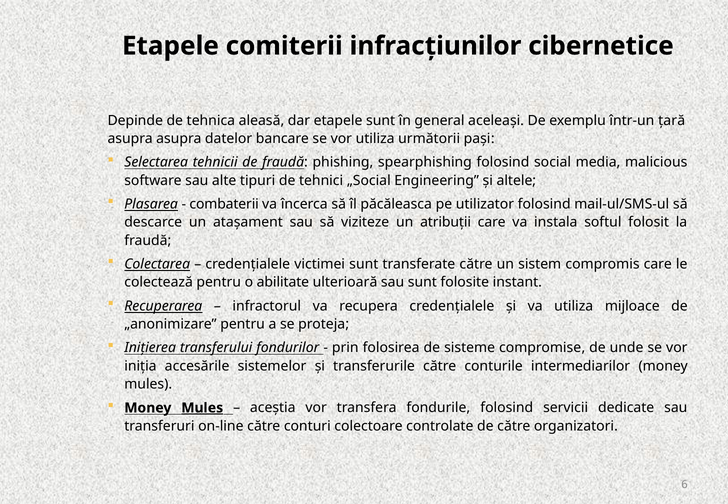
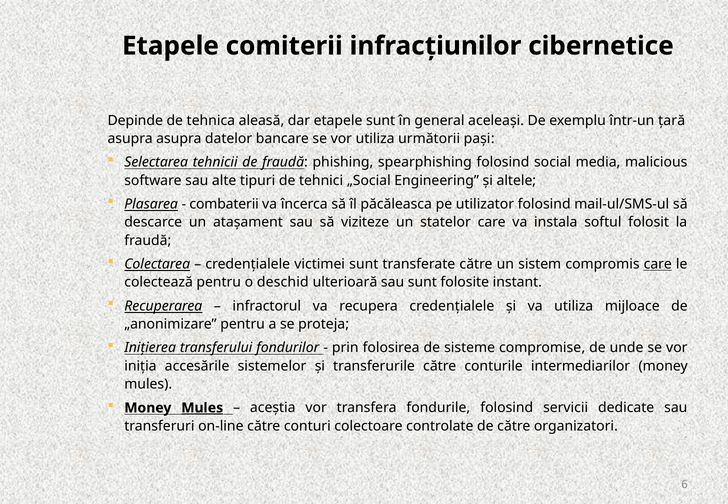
atribuții: atribuții -> statelor (445, 222)
care underline: none -> present (658, 264)
abilitate: abilitate -> deschid (283, 282)
